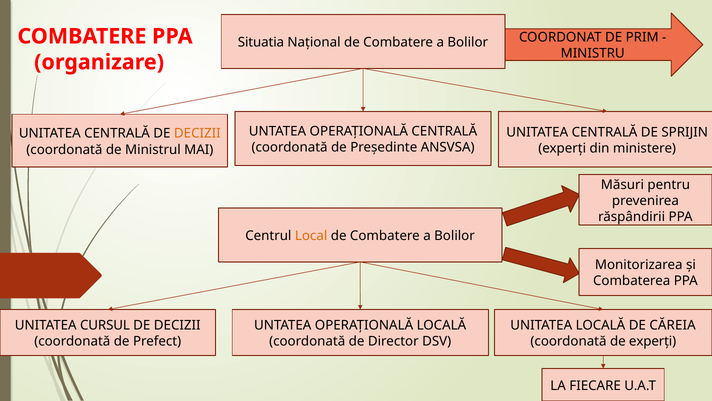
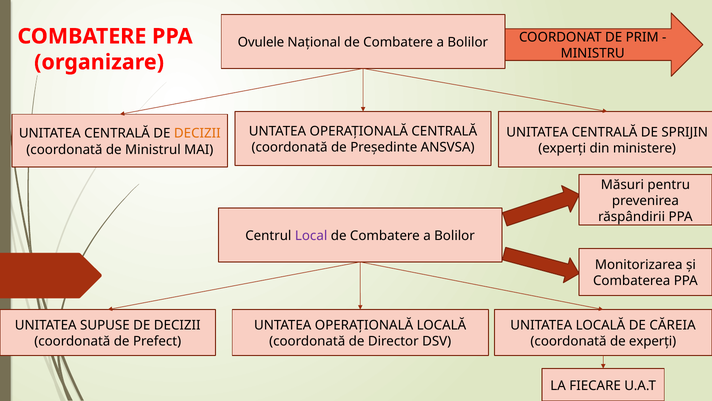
Situatia: Situatia -> Ovulele (261, 42)
Local colour: orange -> purple (311, 236)
CURSUL: CURSUL -> SUPUSE (105, 325)
